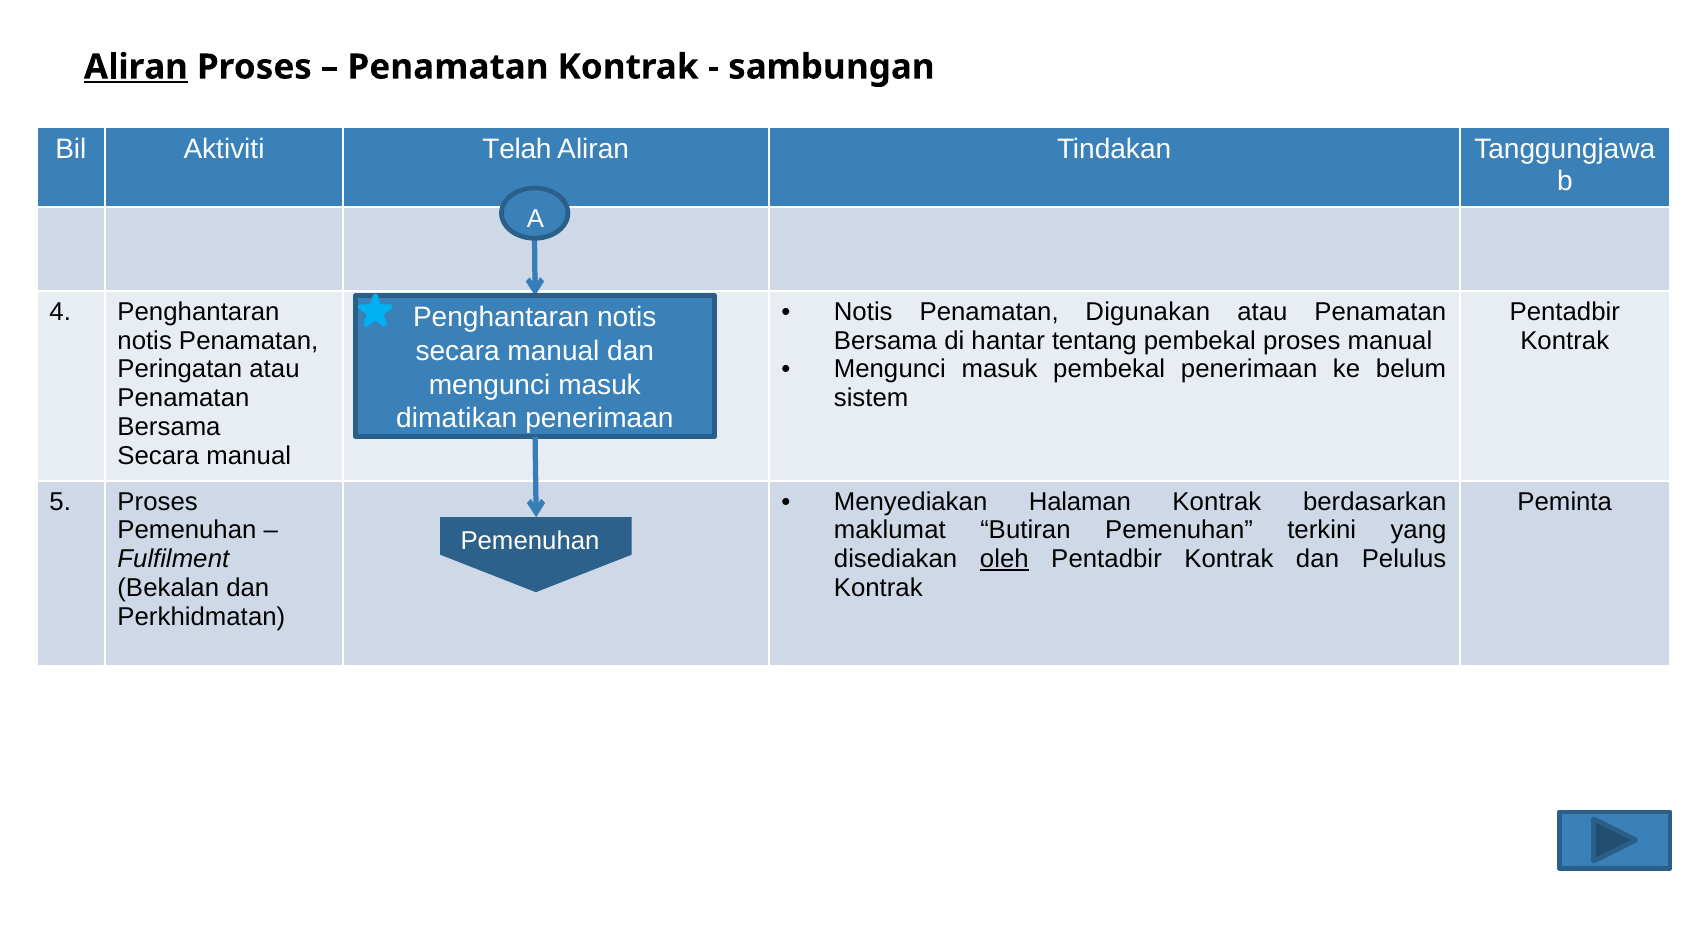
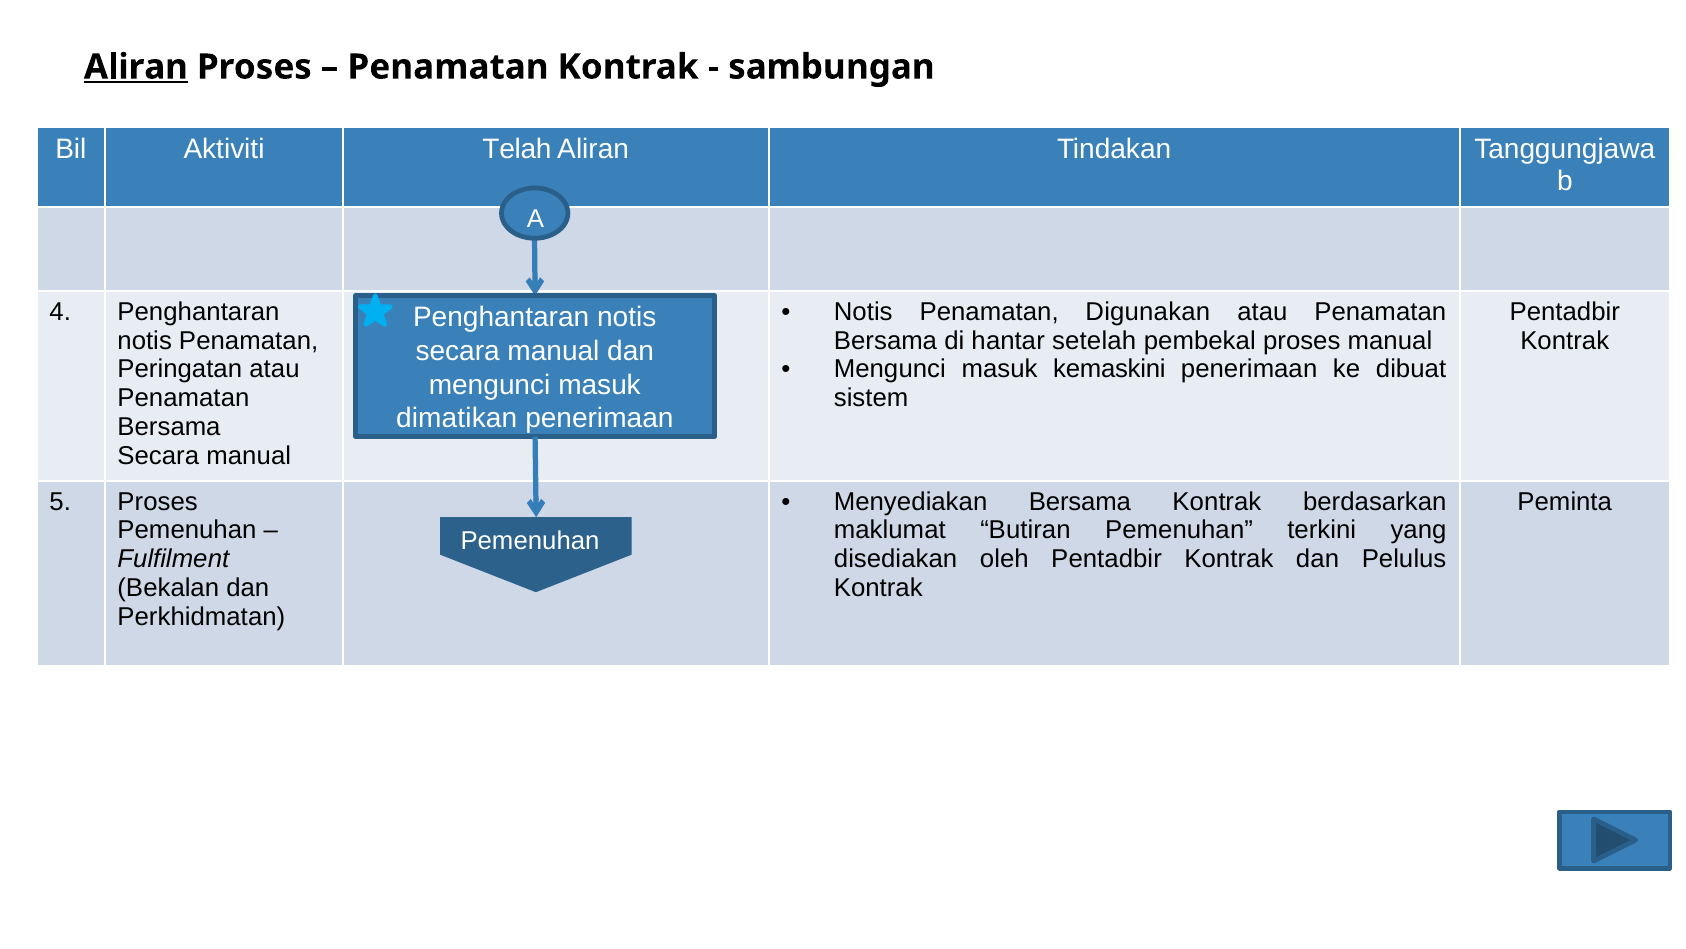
tentang: tentang -> setelah (1094, 341)
masuk pembekal: pembekal -> kemaskini (1109, 369)
belum: belum -> dibuat (1411, 369)
Menyediakan Halaman: Halaman -> Bersama (1080, 501)
oleh underline: present -> none (1004, 559)
